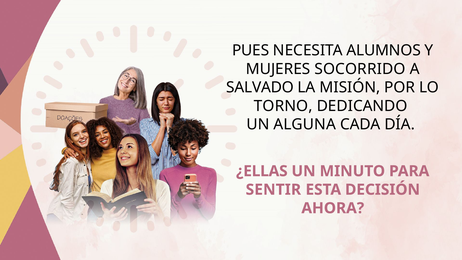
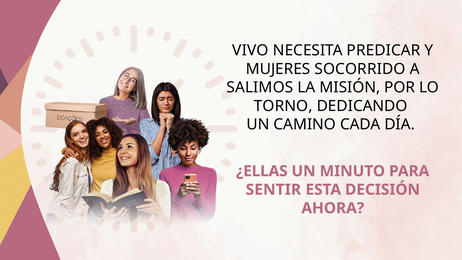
PUES: PUES -> VIVO (250, 50)
ALUMNOS: ALUMNOS -> PREDICAR (384, 50)
SALVADO: SALVADO -> SALIMOS (260, 87)
ALGUNA: ALGUNA -> CAMINO (305, 124)
